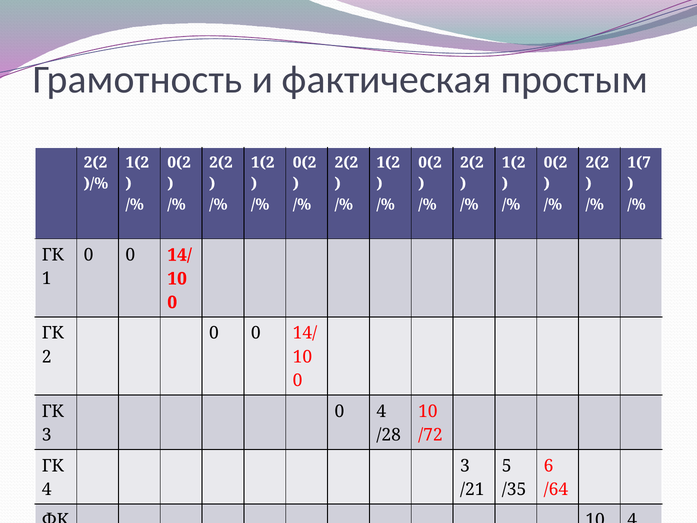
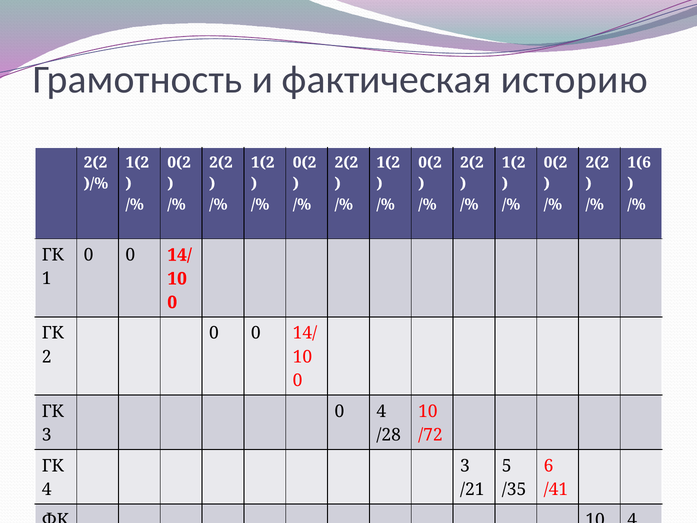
простым: простым -> историю (574, 80)
1(7: 1(7 -> 1(6 (639, 162)
/64: /64 -> /41 (556, 489)
